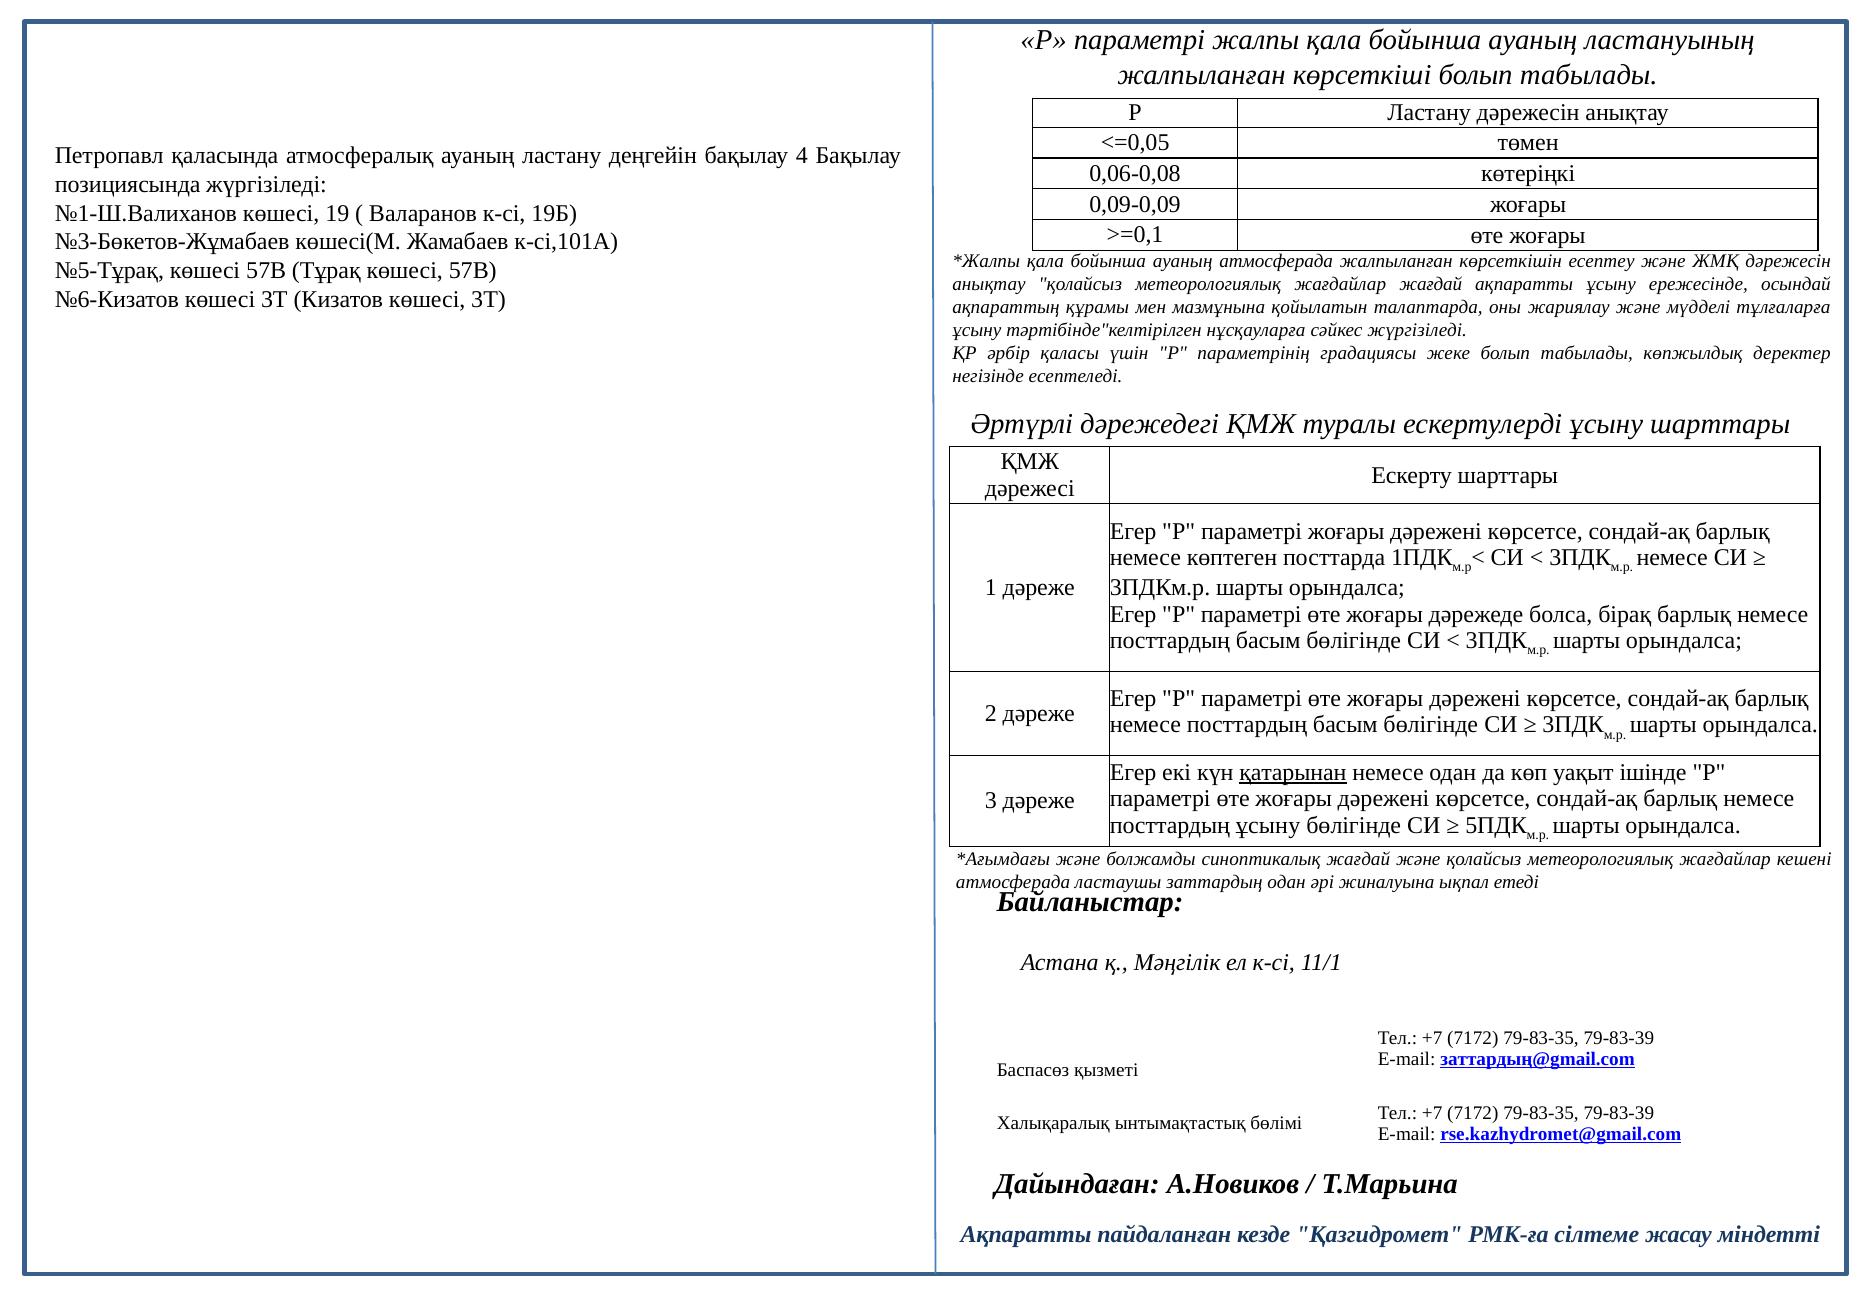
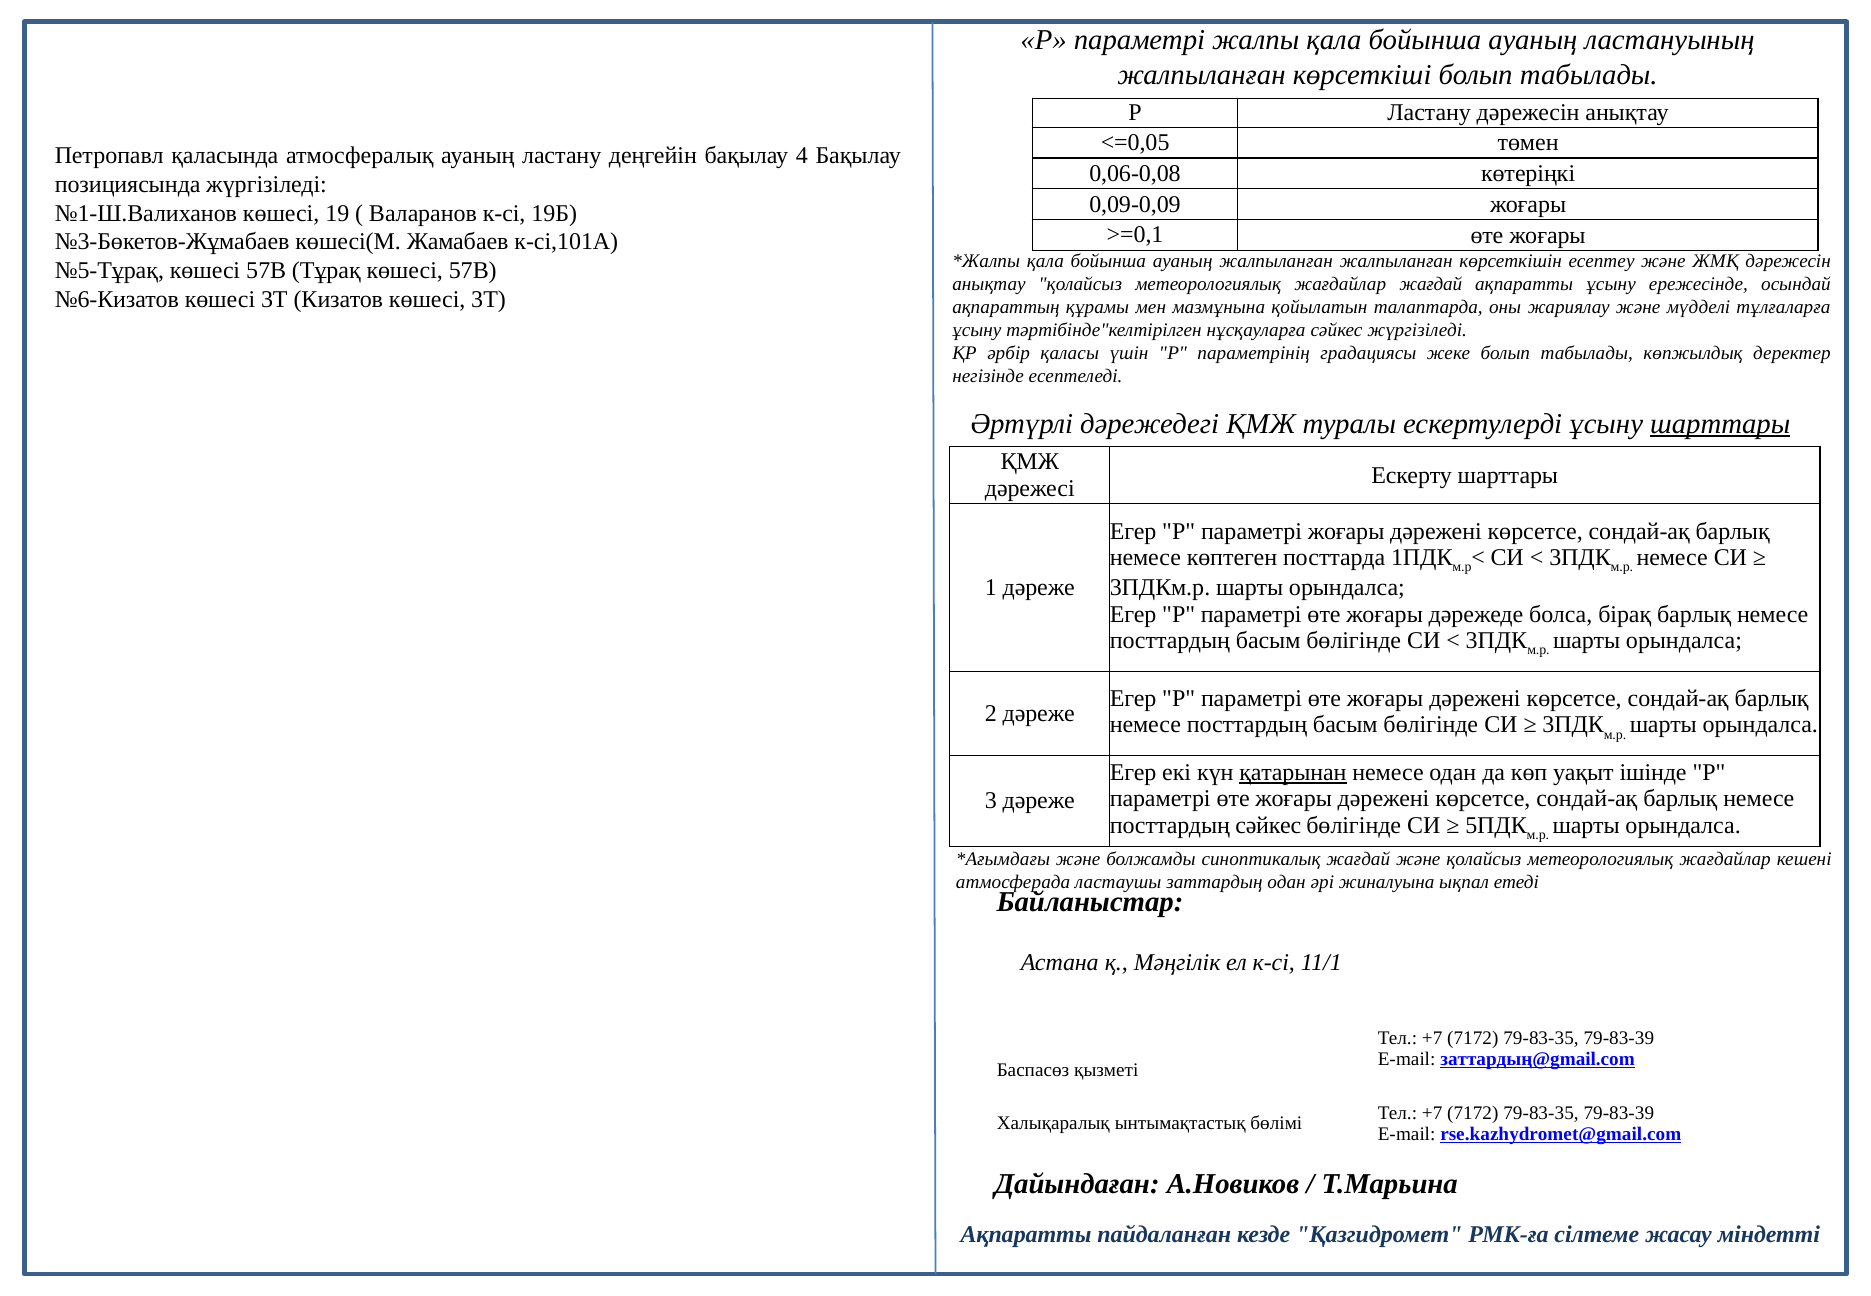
ауаның атмосферада: атмосферада -> жалпыланған (1276, 261)
шарттары underline: none -> present (1720, 423)
посттардың ұсыну: ұсыну -> сәйкес (1268, 825)
